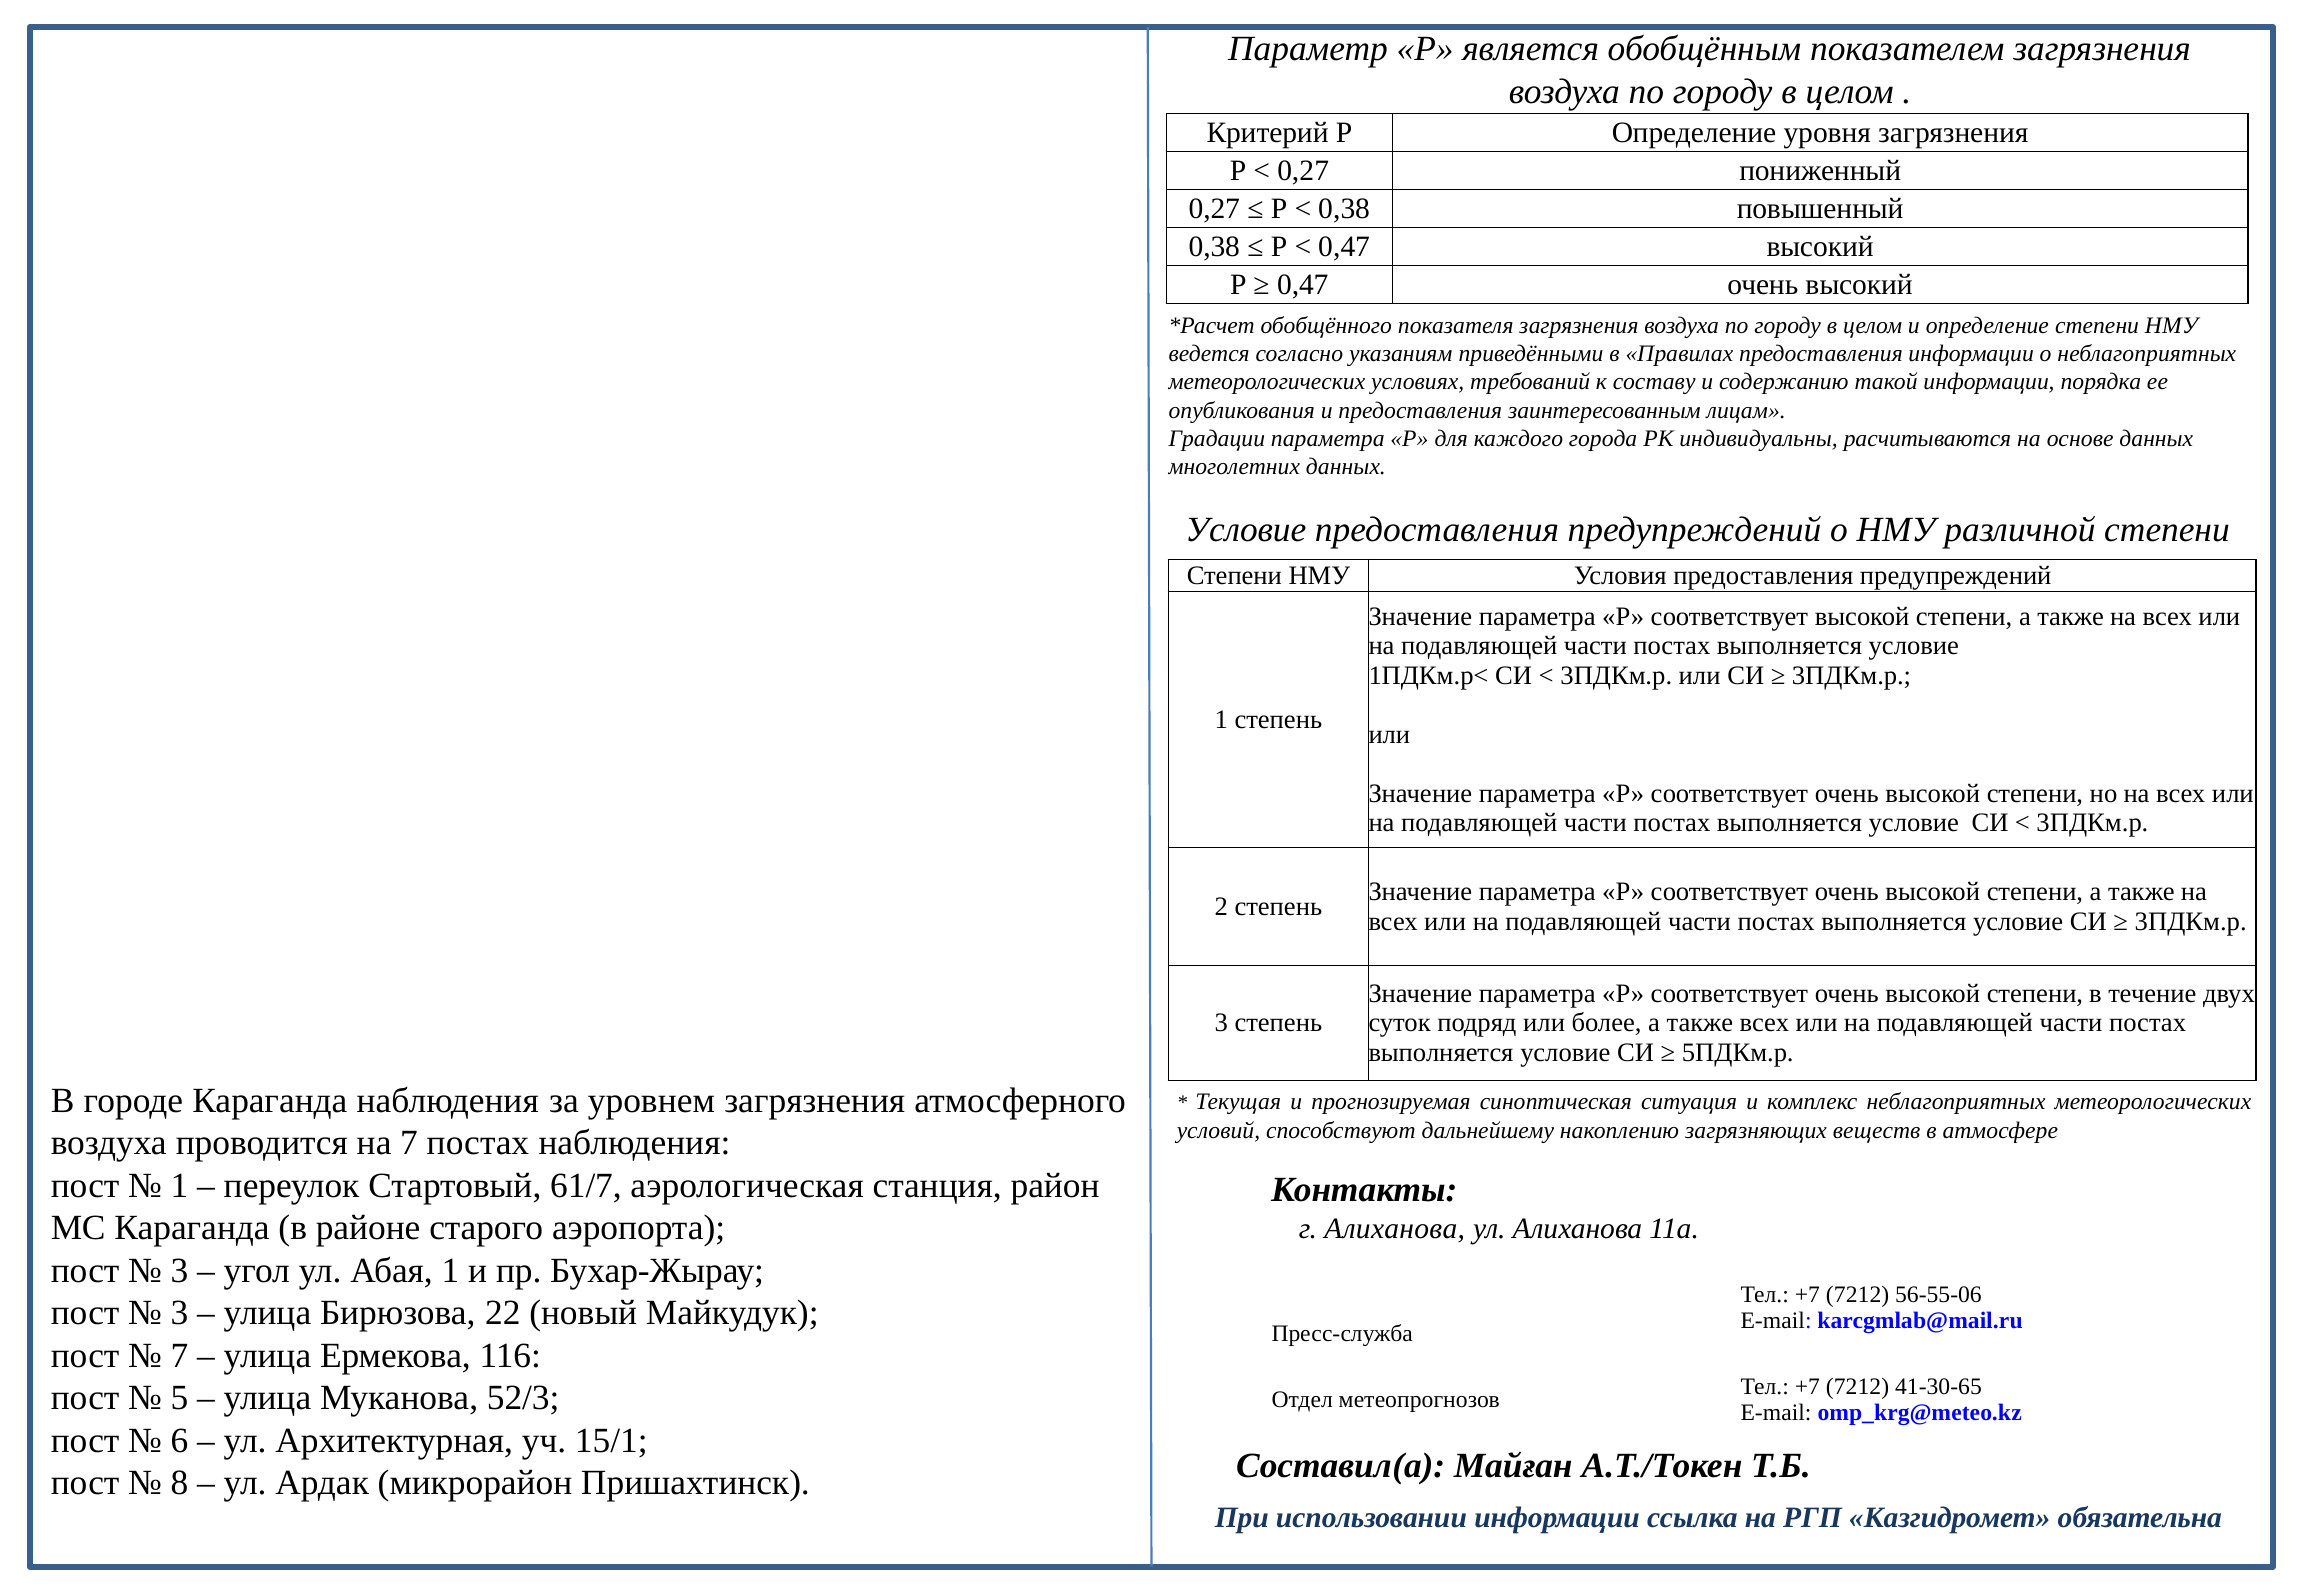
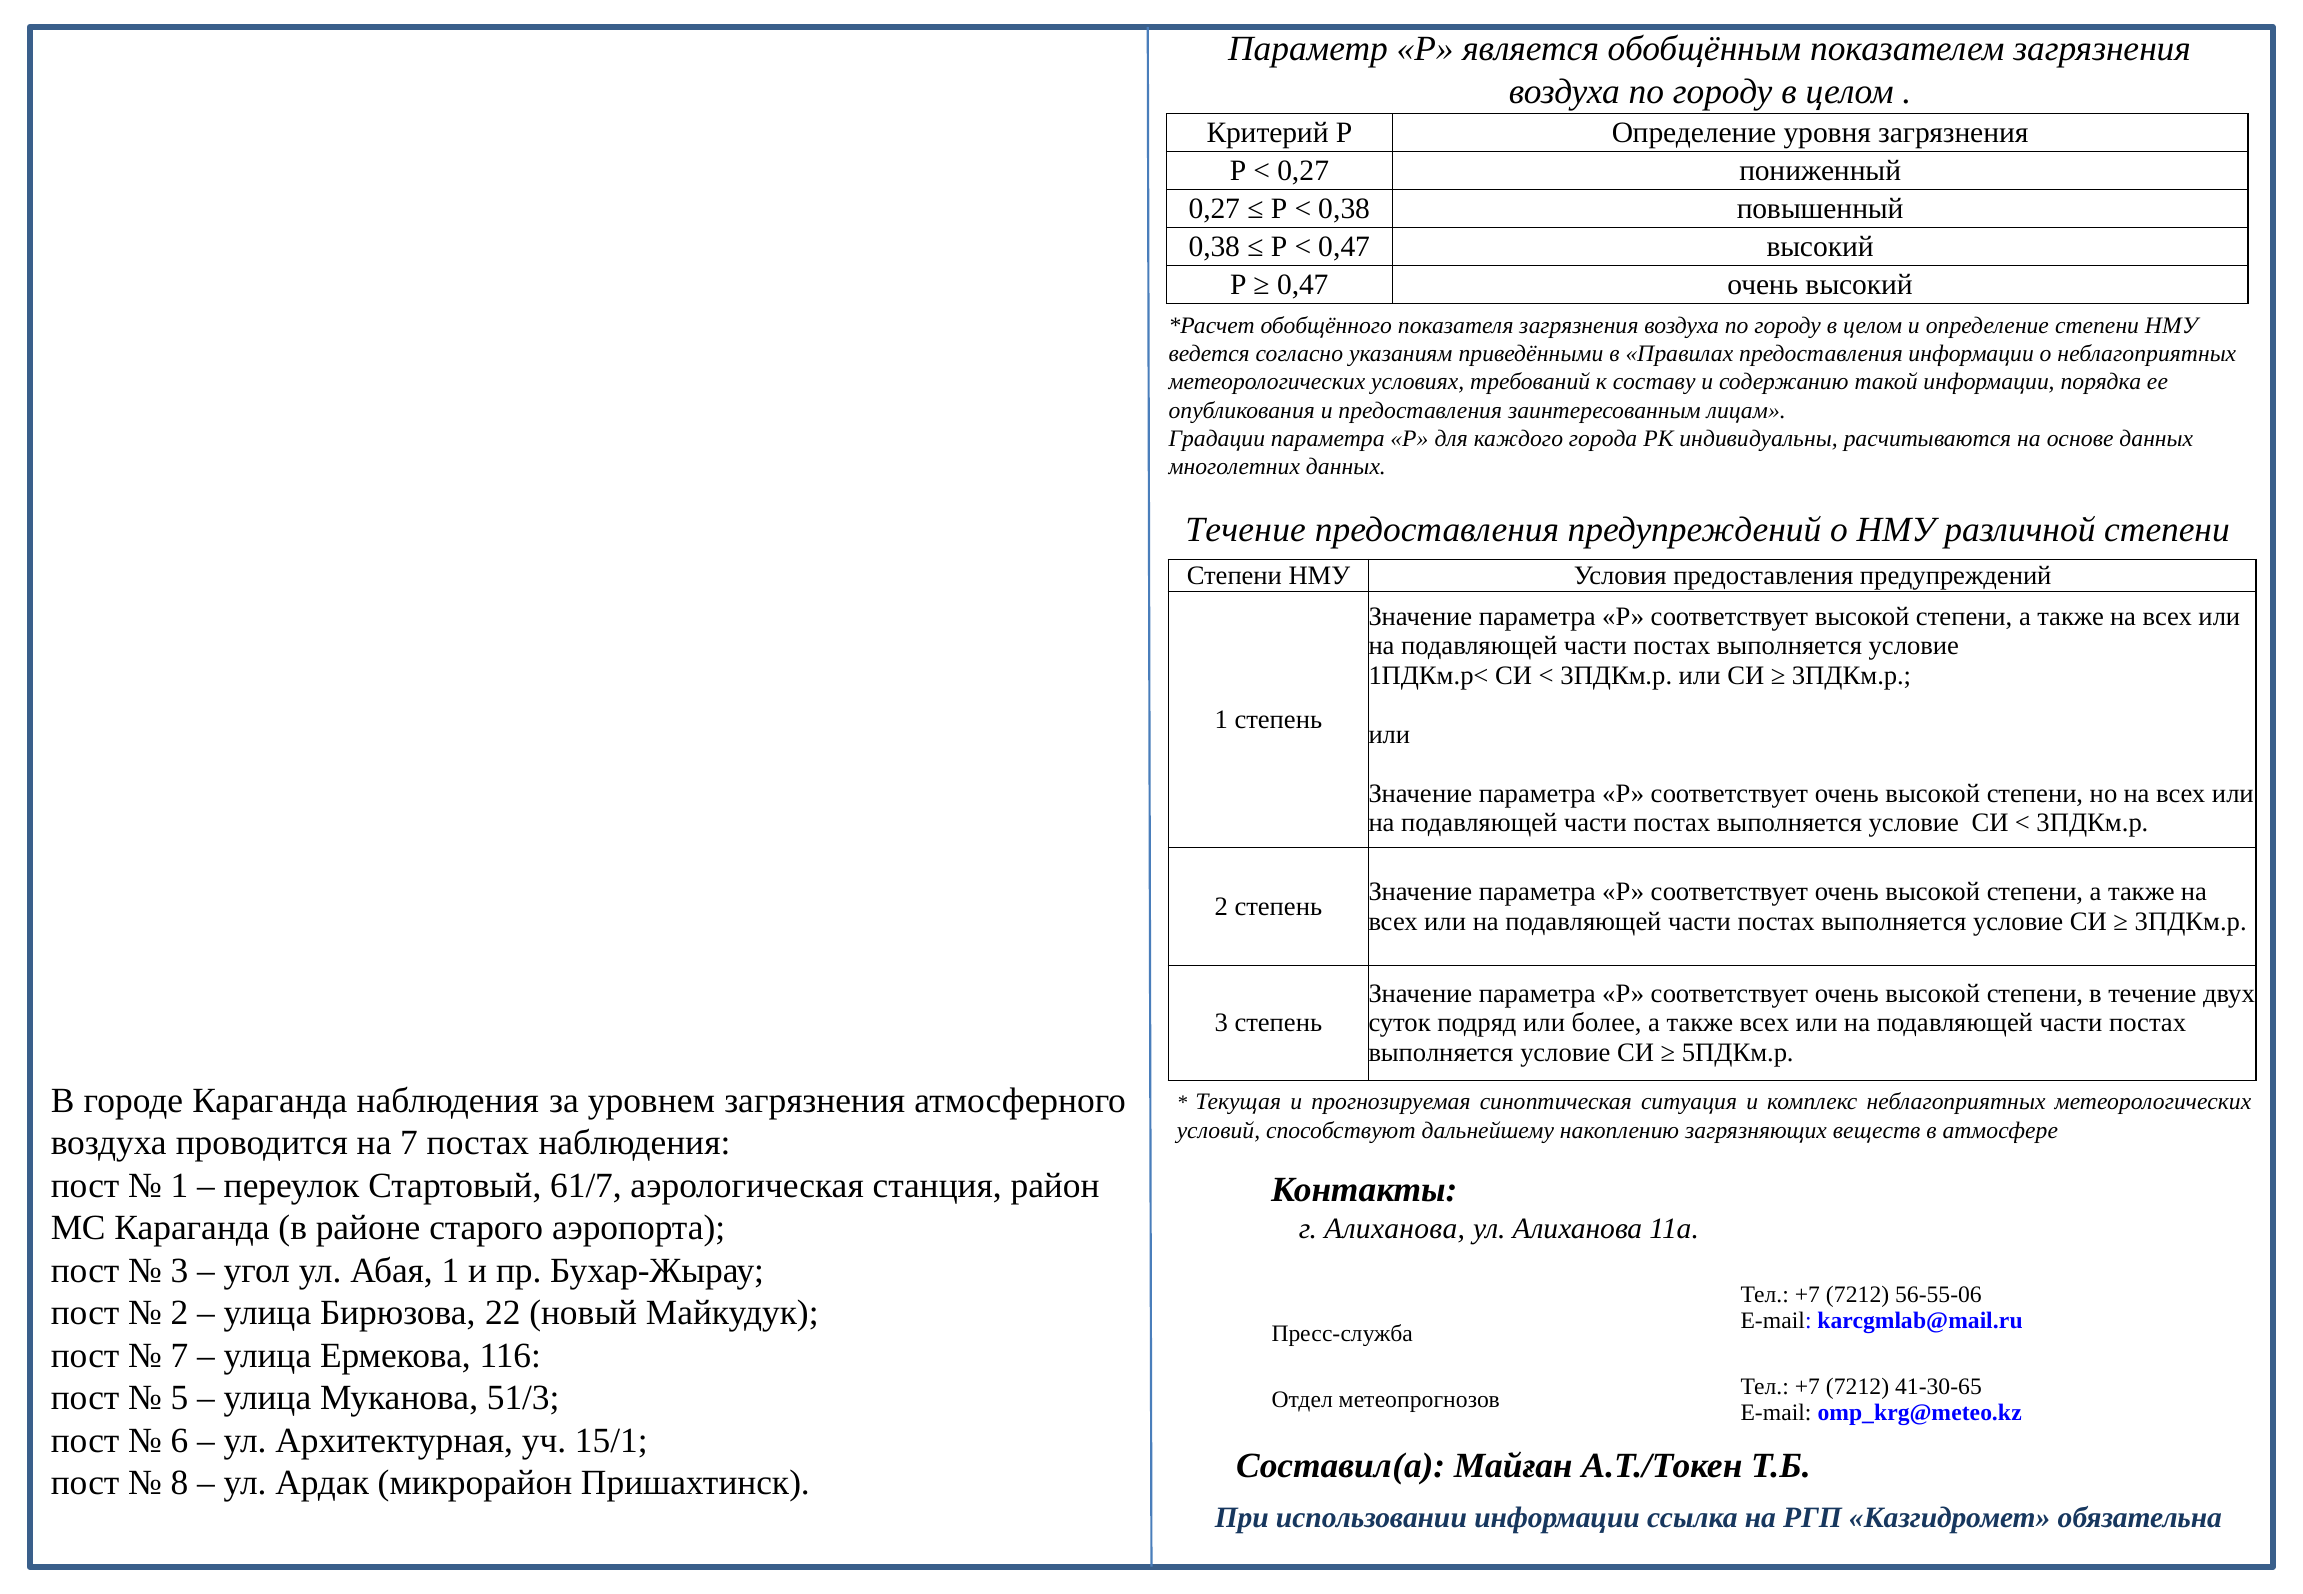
Условие: Условие -> Течение (1246, 530)
3: 3 -> 2 (180, 1313)
52/3: 52/3 -> 51/3 (523, 1398)
